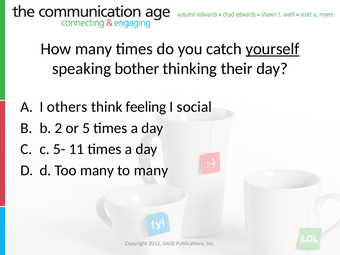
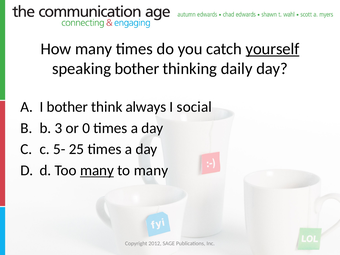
their: their -> daily (237, 69)
I others: others -> bother (67, 107)
feeling: feeling -> always (146, 107)
2: 2 -> 3 (59, 128)
5: 5 -> 0 (86, 128)
11: 11 -> 25 (76, 149)
many underline: none -> present (97, 170)
